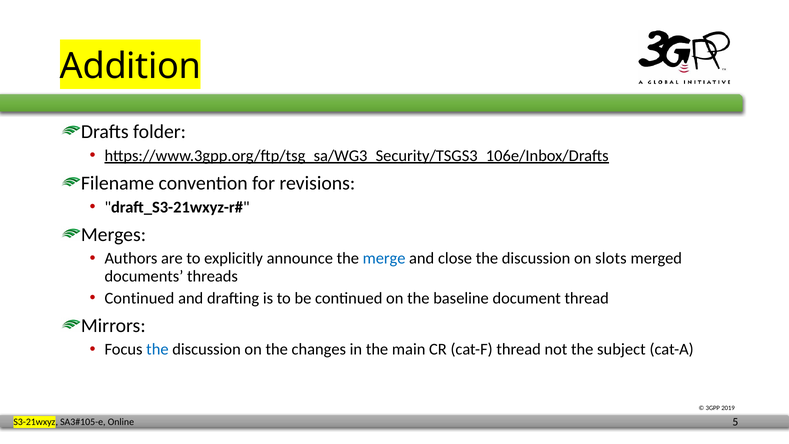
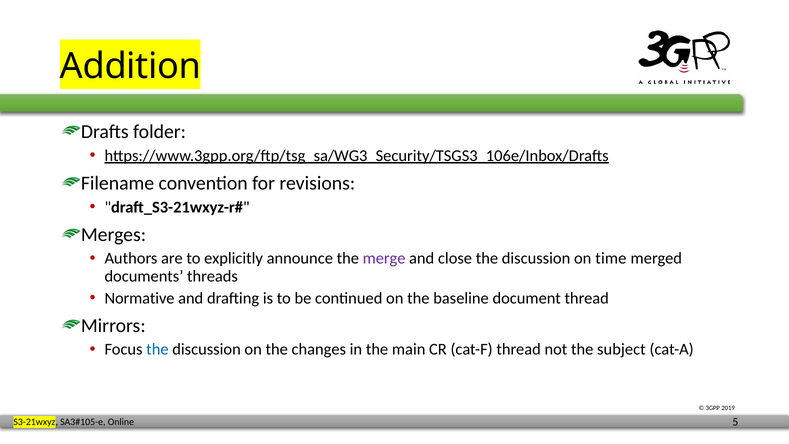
merge colour: blue -> purple (384, 258)
slots: slots -> time (611, 258)
Continued: Continued -> Normative (140, 298)
